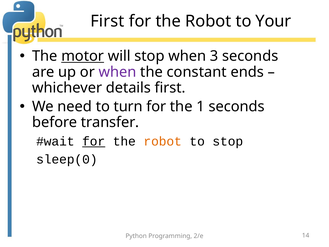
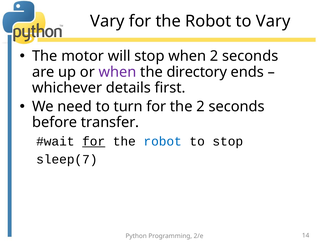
First: First -> Vary (107, 21)
to Your: Your -> Vary (273, 21)
motor underline: present -> none (83, 56)
when 3: 3 -> 2 (214, 56)
constant: constant -> directory (197, 72)
the 1: 1 -> 2 (201, 106)
robot colour: orange -> blue (163, 141)
sleep(0: sleep(0 -> sleep(7 (67, 159)
